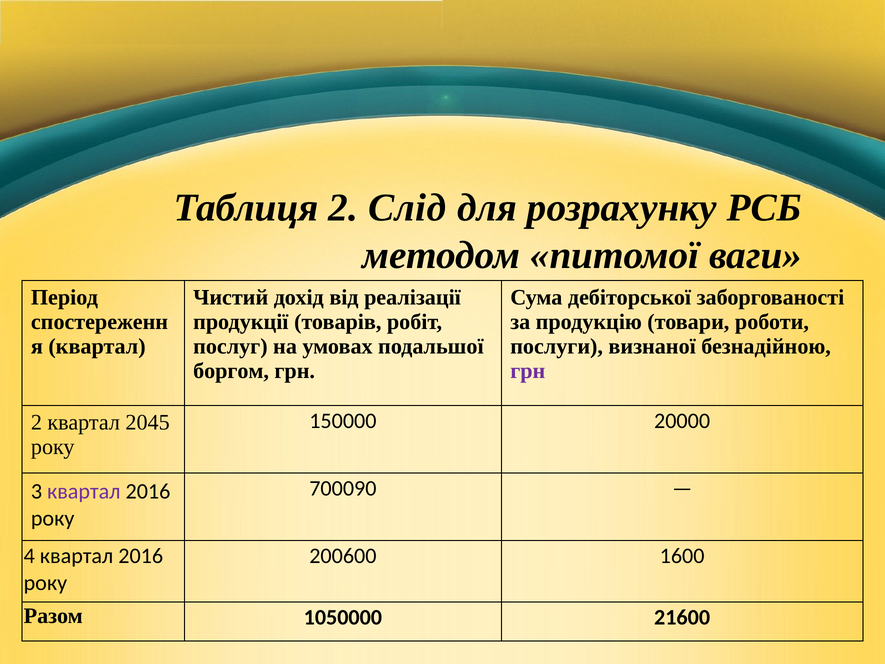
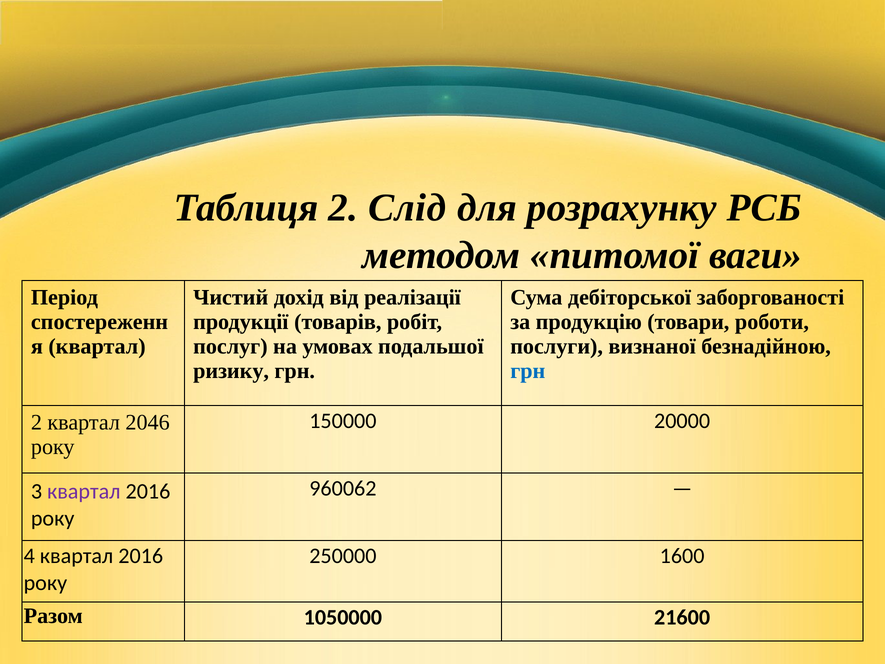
боргом: боргом -> ризику (231, 371)
грн colour: purple -> blue (528, 371)
2045: 2045 -> 2046 (148, 422)
700090: 700090 -> 960062 (343, 488)
200600: 200600 -> 250000 (343, 556)
